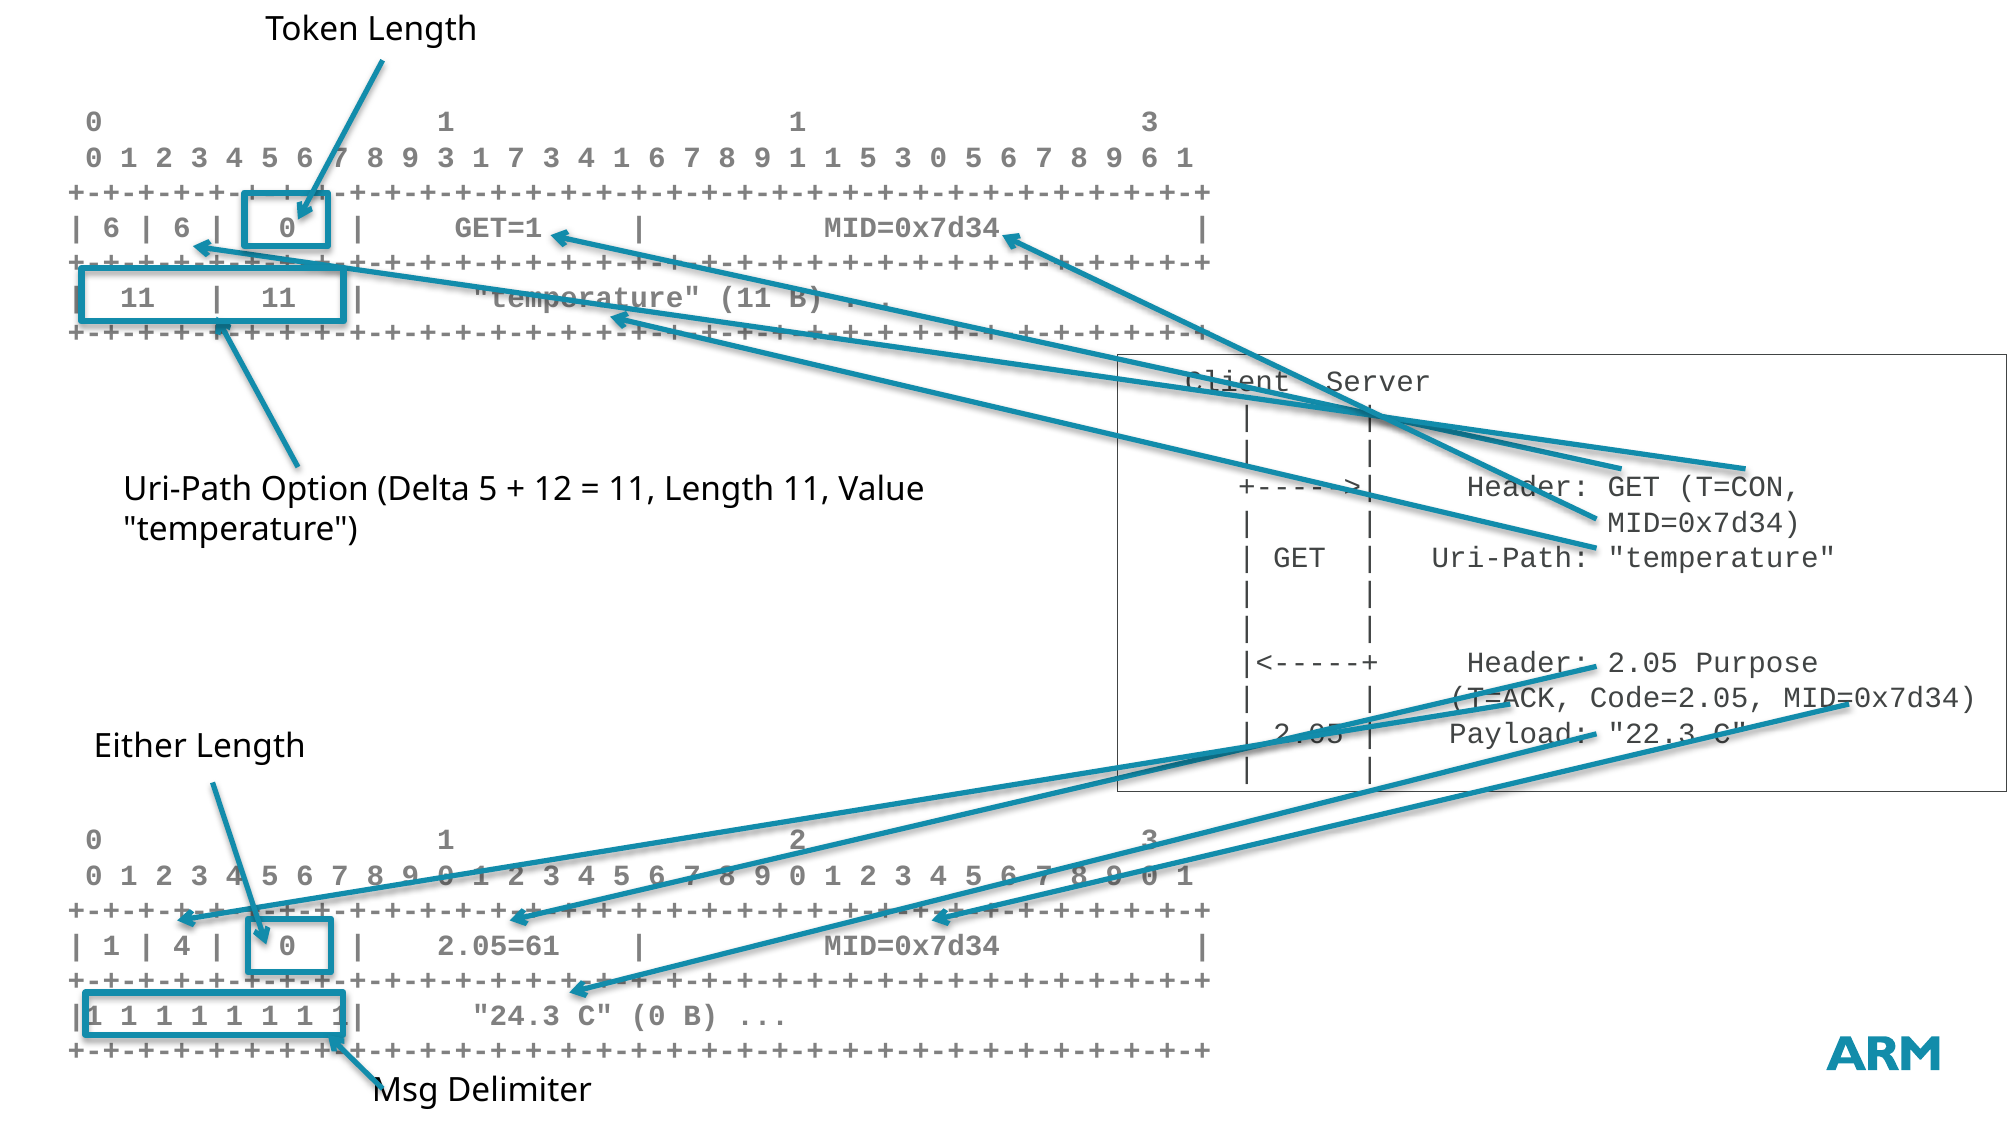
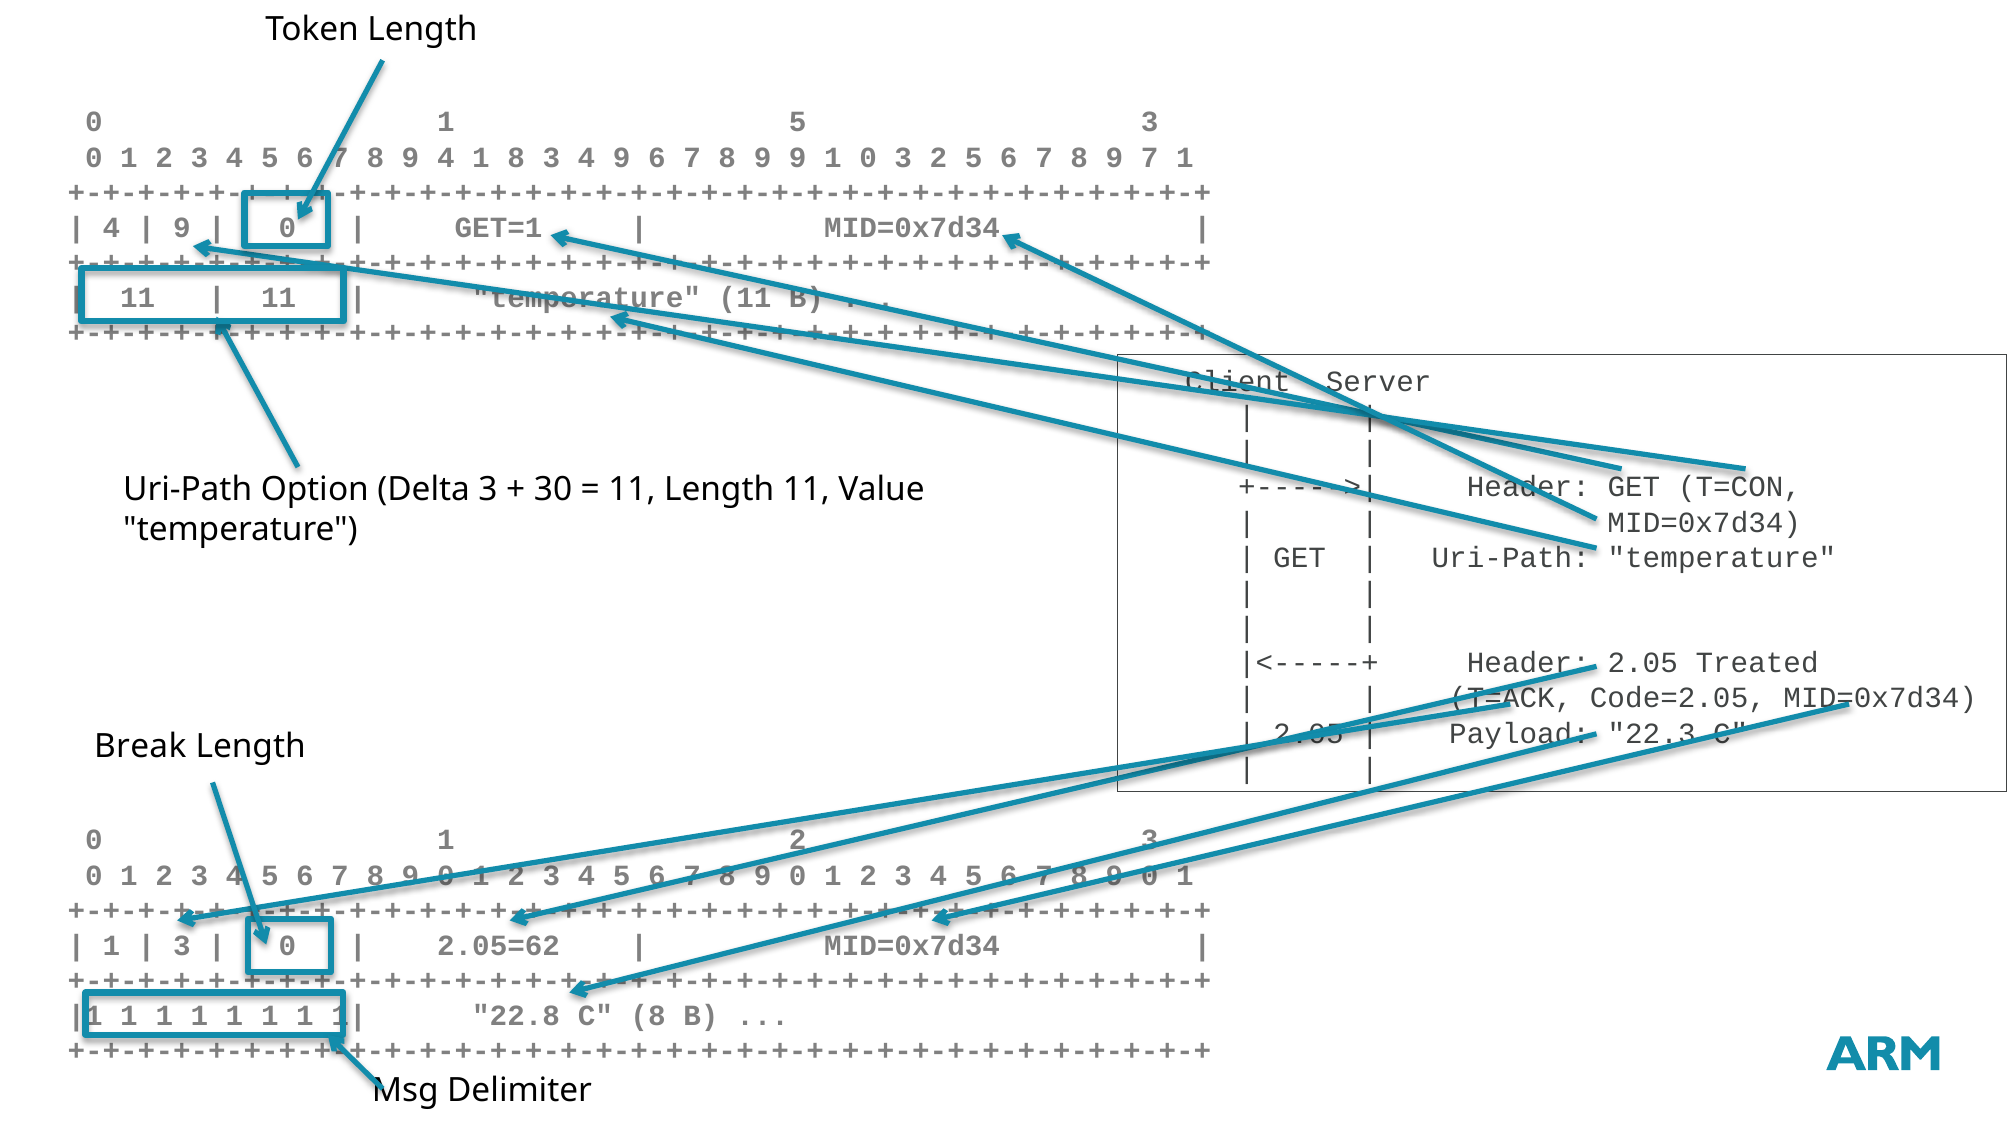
0 1 1: 1 -> 5 (798, 122)
9 3: 3 -> 4 (446, 157)
1 7: 7 -> 8 (516, 157)
4 1: 1 -> 9 (622, 157)
9 1: 1 -> 9 (798, 157)
1 5: 5 -> 0 (868, 157)
0: 0 -> 2 (939, 157)
9 6: 6 -> 7 (1150, 157)
6: 6 -> 4 (111, 228)
6: 6 -> 9 (182, 228)
Delta 5: 5 -> 3 (488, 490)
12: 12 -> 30 (553, 490)
Purpose: Purpose -> Treated (1757, 663)
Either: Either -> Break (140, 747)
4: 4 -> 3 (182, 946)
2.05=61: 2.05=61 -> 2.05=62 (499, 946)
24.3: 24.3 -> 22.8 (516, 1016)
C 0: 0 -> 8 (648, 1016)
